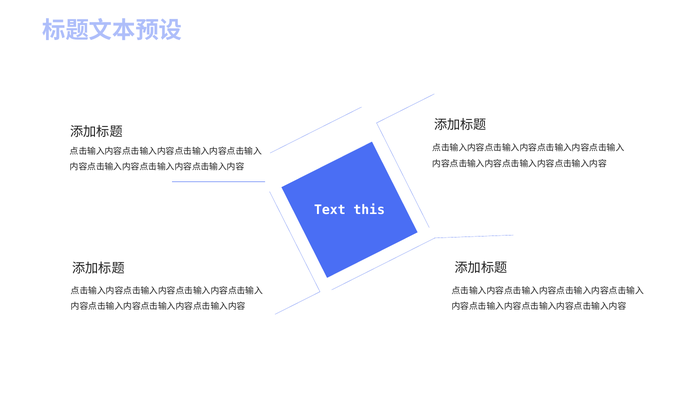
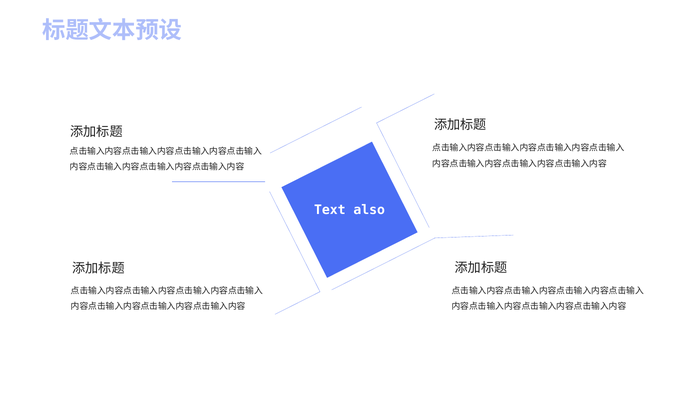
this: this -> also (369, 210)
